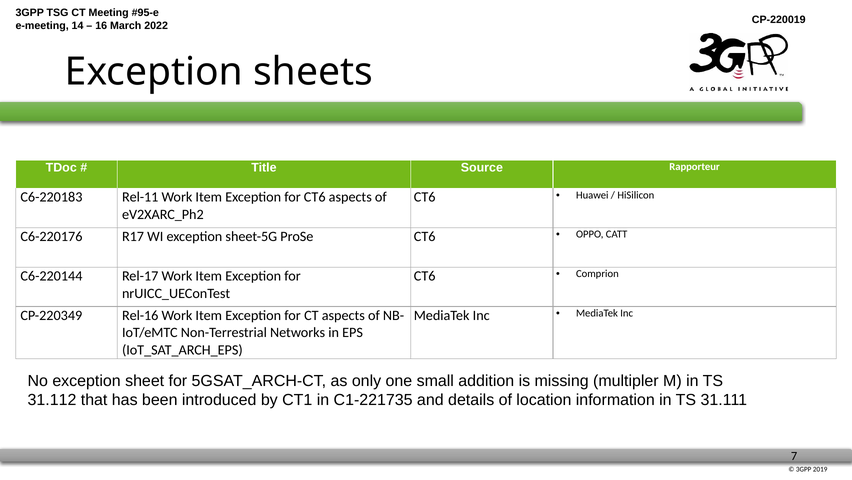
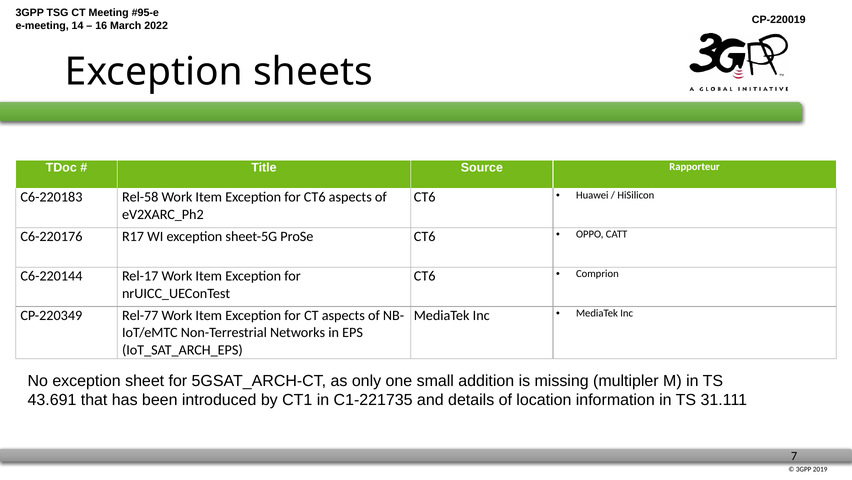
Rel-11: Rel-11 -> Rel-58 (140, 197)
Rel-16: Rel-16 -> Rel-77 (140, 315)
31.112: 31.112 -> 43.691 (52, 400)
